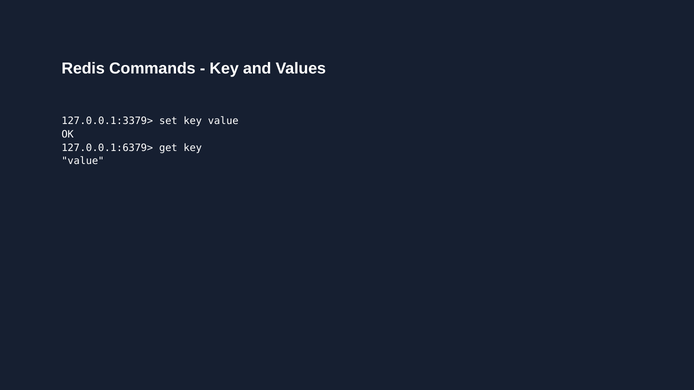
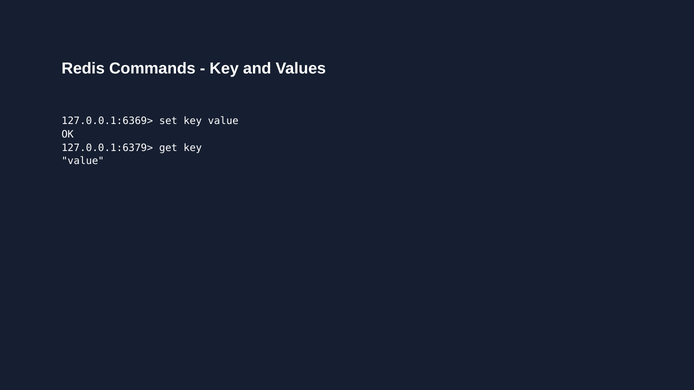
127.0.0.1:3379>: 127.0.0.1:3379> -> 127.0.0.1:6369> (107, 121)
